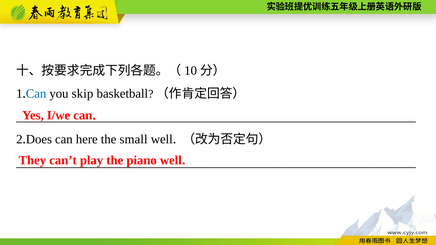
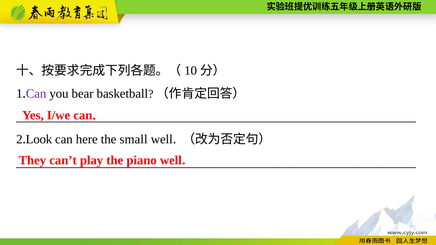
Can colour: blue -> purple (36, 94)
skip: skip -> bear (83, 94)
Does: Does -> Look (39, 140)
